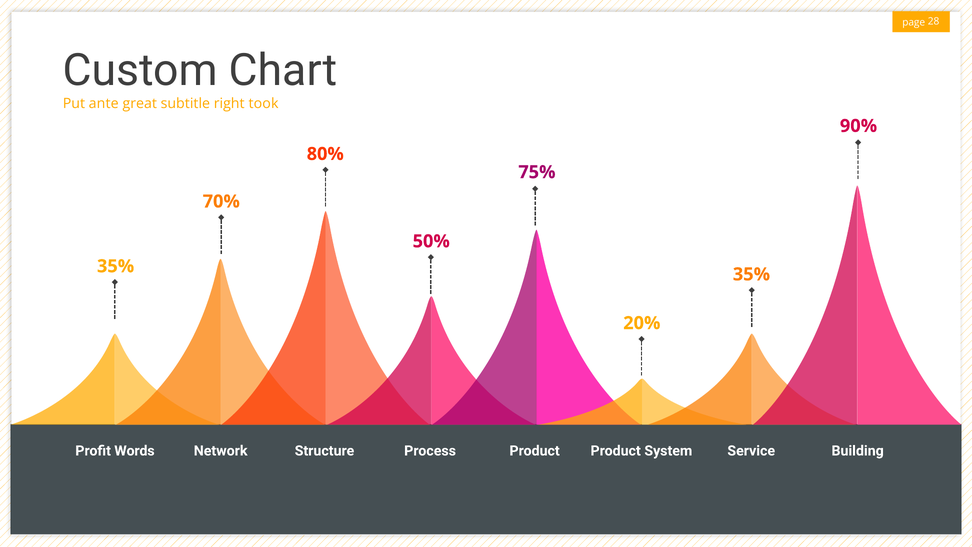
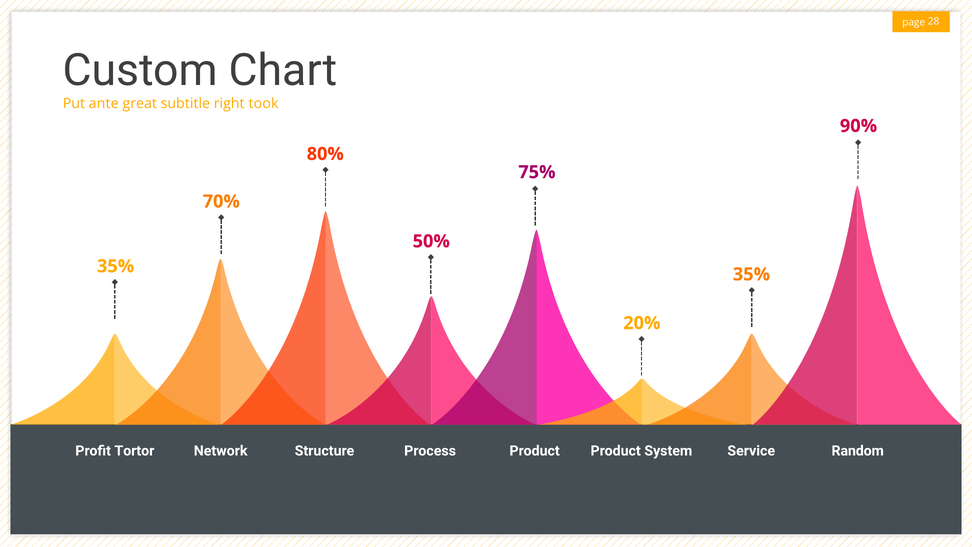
Words: Words -> Tortor (134, 451)
Building: Building -> Random (858, 451)
